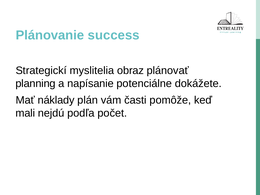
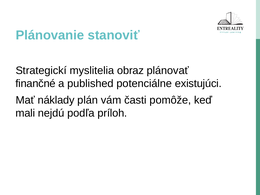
success: success -> stanoviť (114, 35)
planning: planning -> finančné (36, 84)
napísanie: napísanie -> published (90, 84)
dokážete: dokážete -> existujúci (198, 84)
počet: počet -> príloh (112, 113)
